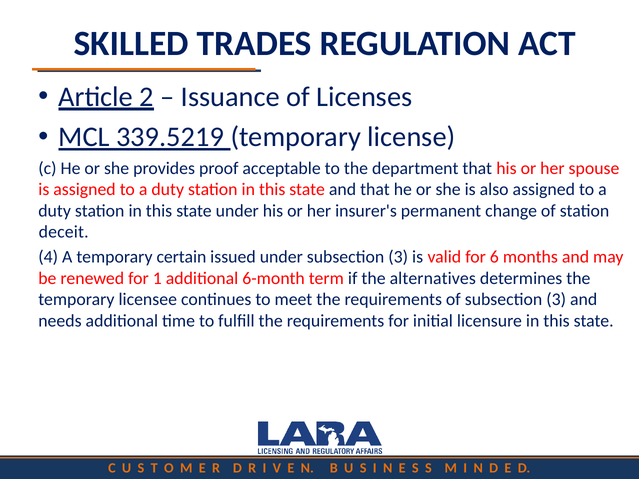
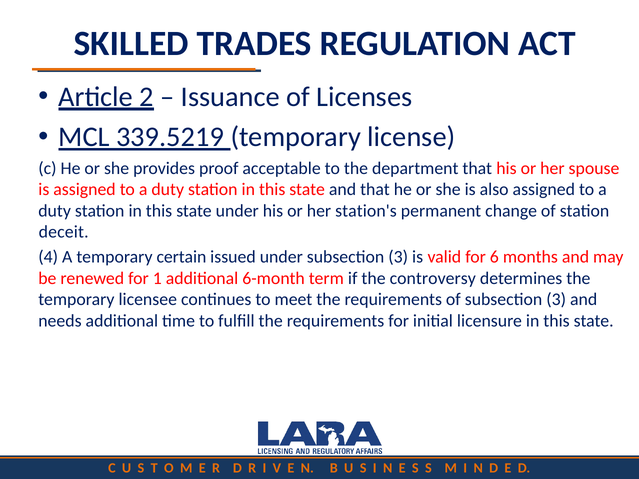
insurer's: insurer's -> station's (366, 211)
alternatives: alternatives -> controversy (433, 278)
